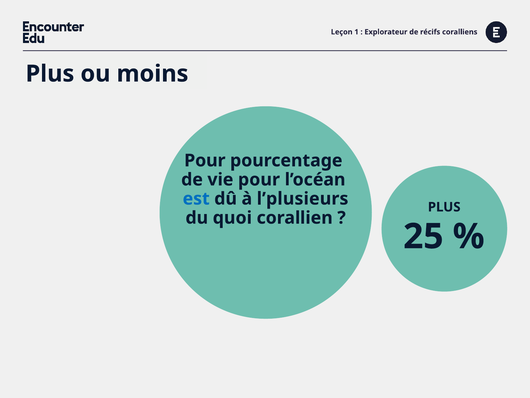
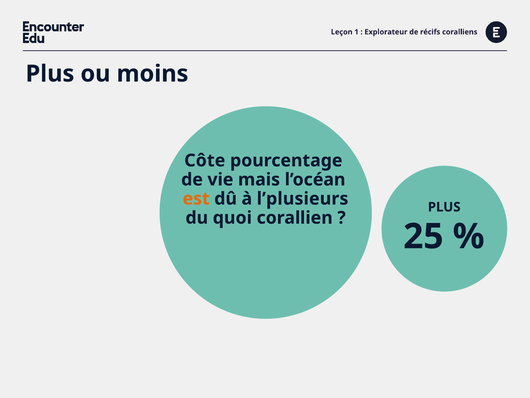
Pour: Pour -> Côte (205, 160)
vie pour: pour -> mais (259, 179)
est colour: blue -> orange (196, 198)
